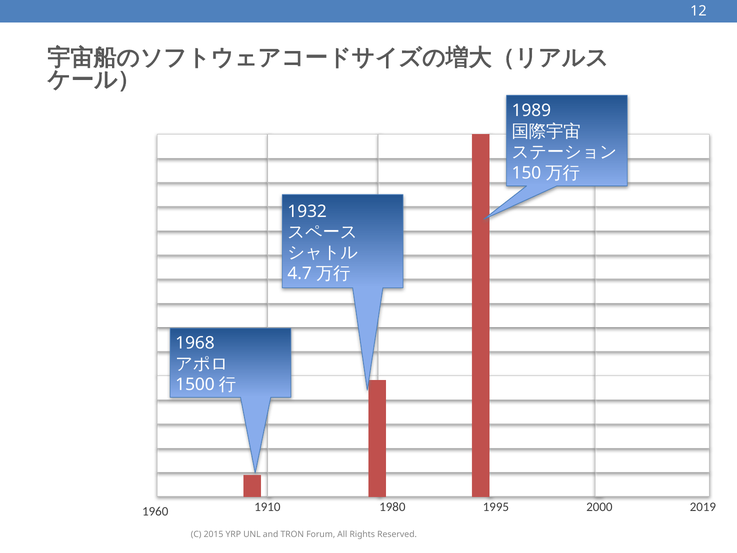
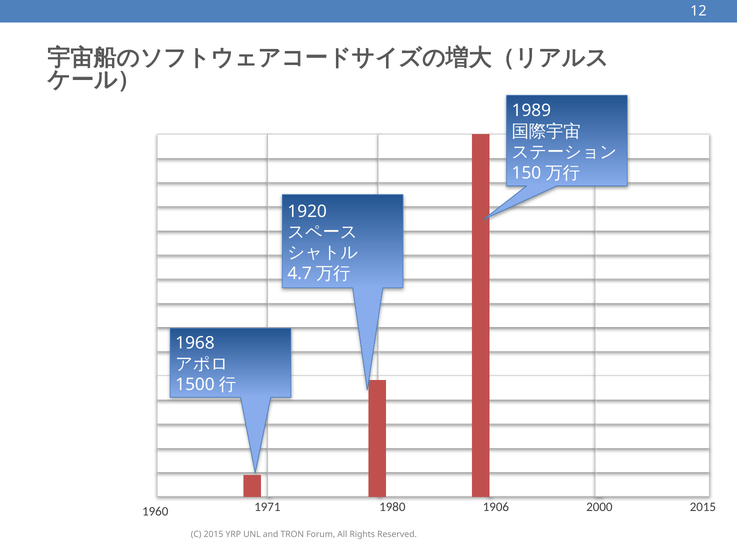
1932: 1932 -> 1920 (307, 211)
1910: 1910 -> 1971 (267, 507)
1995: 1995 -> 1906 (496, 507)
2000 2019: 2019 -> 2015 (703, 507)
